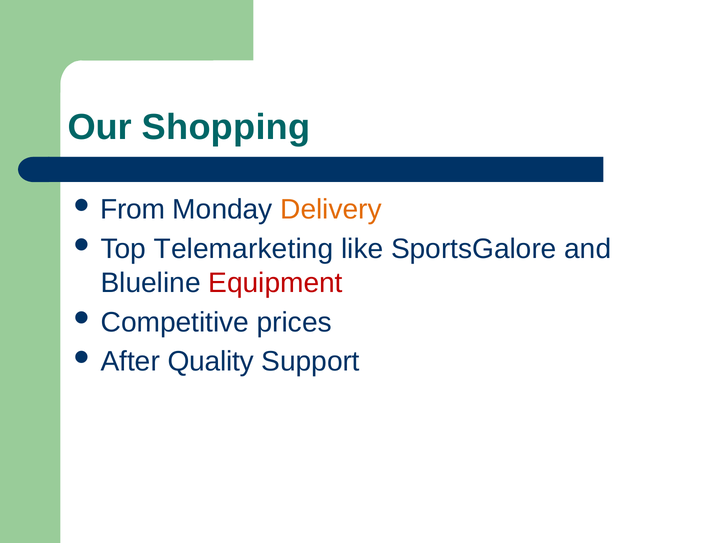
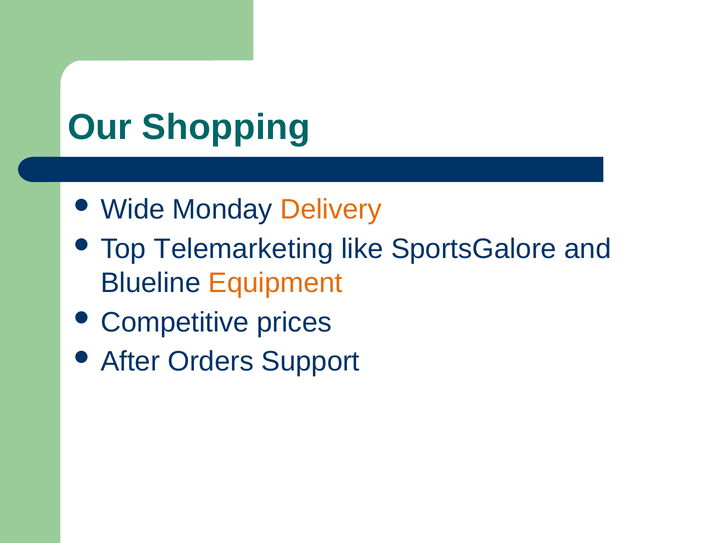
From: From -> Wide (133, 210)
Equipment colour: red -> orange (276, 283)
Quality: Quality -> Orders (211, 362)
